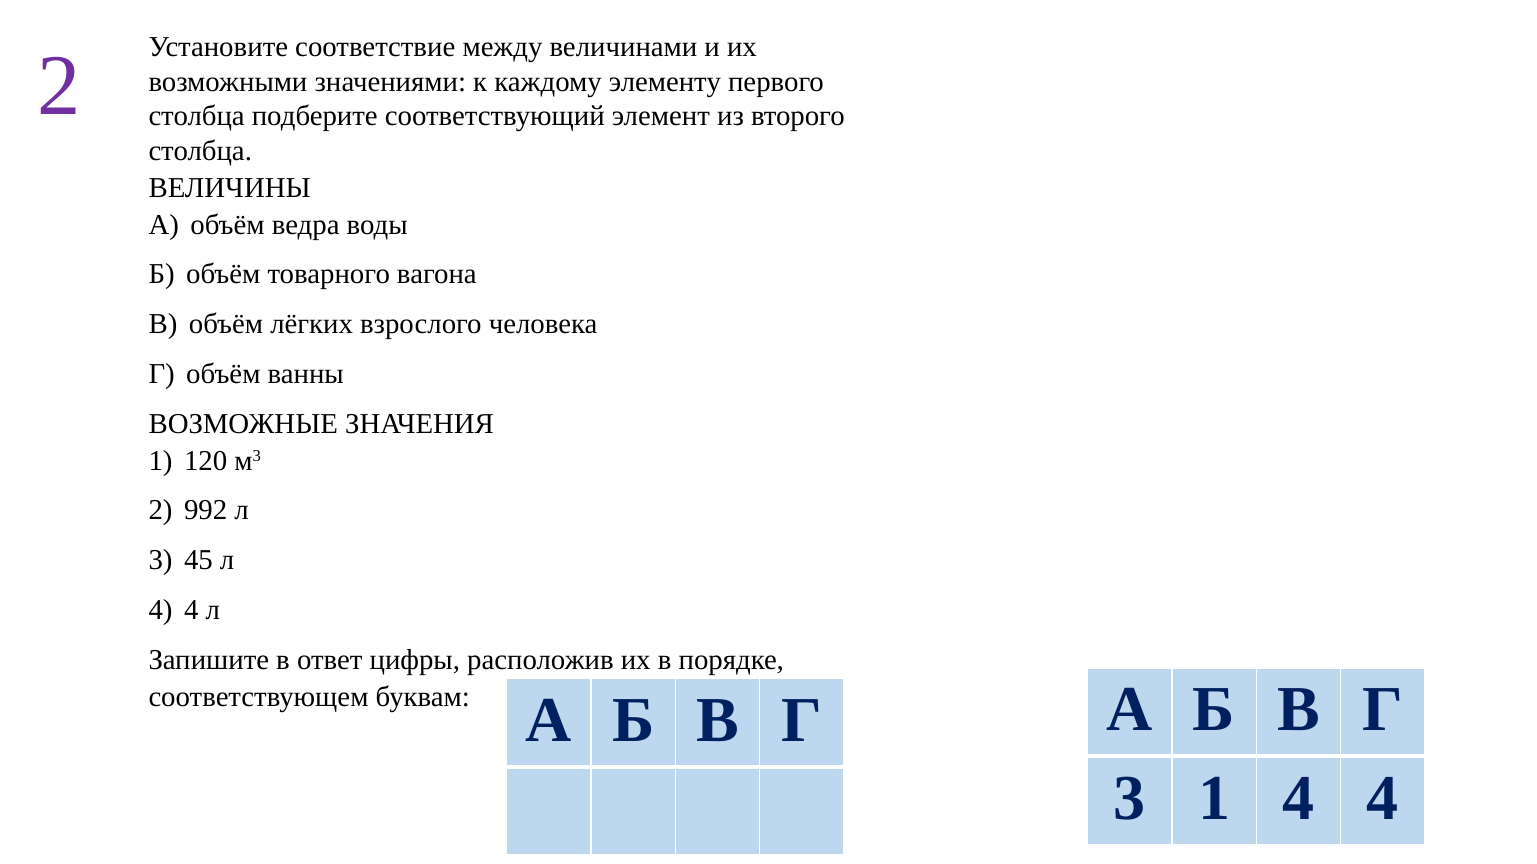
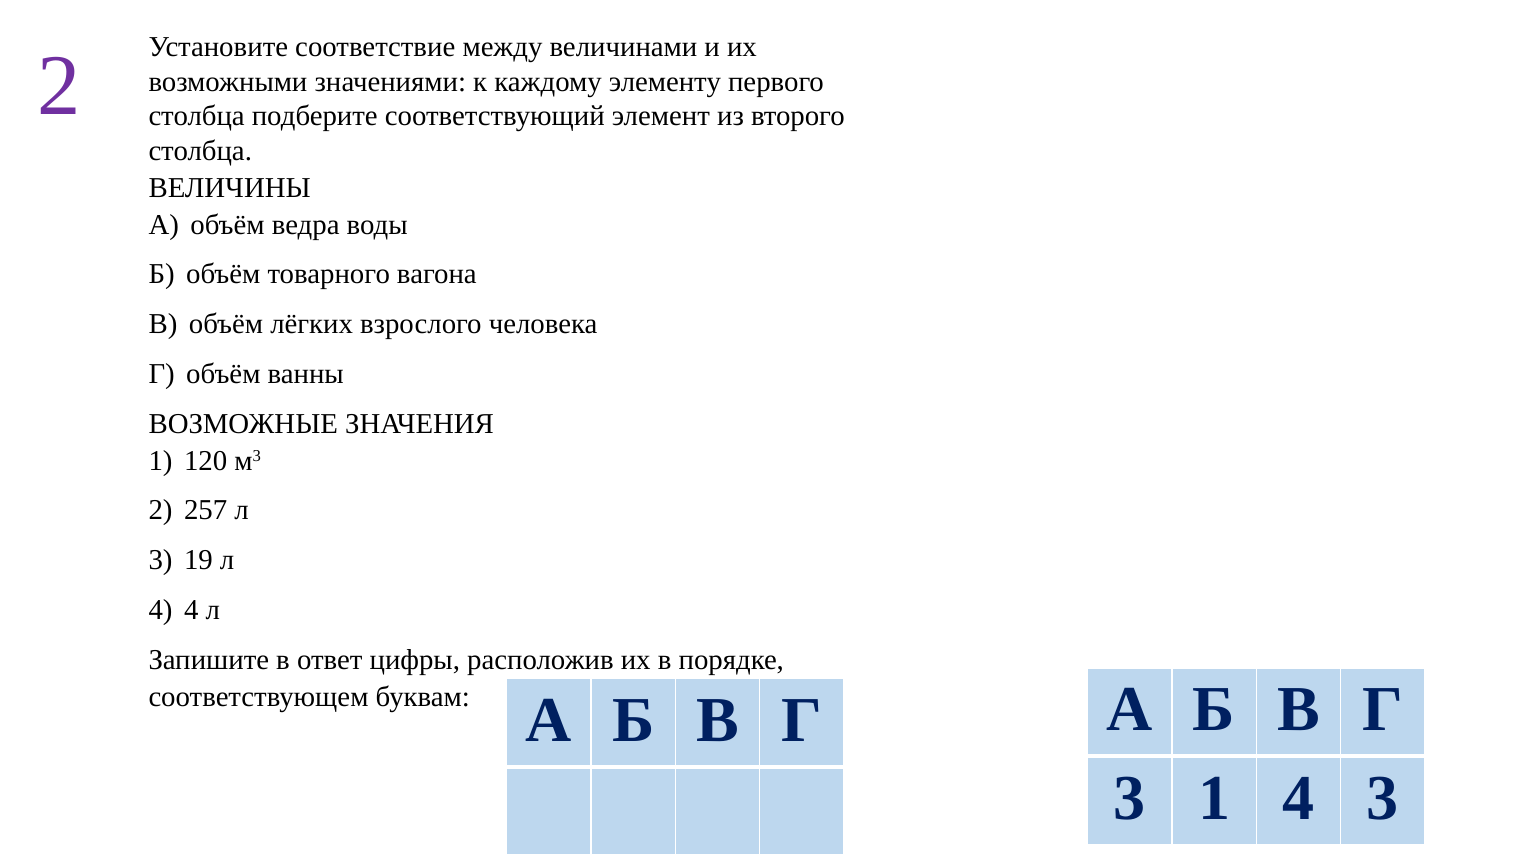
992: 992 -> 257 (206, 511)
45: 45 -> 19 (198, 561)
1 4 4: 4 -> 3 (1383, 798)
